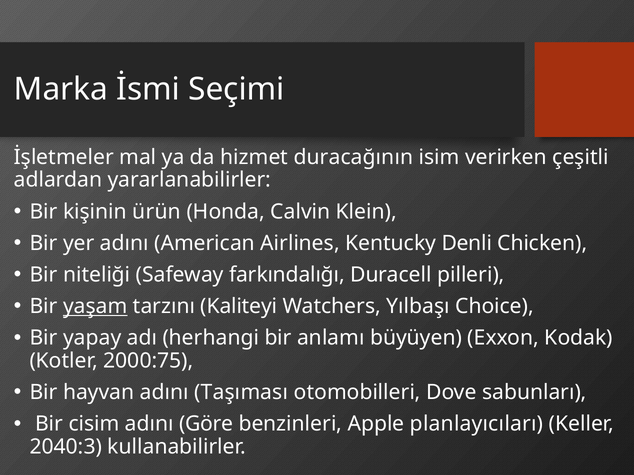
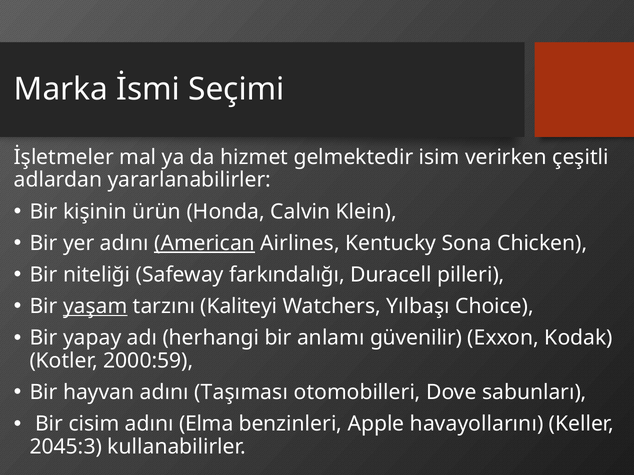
duracağının: duracağının -> gelmektedir (353, 157)
American underline: none -> present (205, 243)
Denli: Denli -> Sona (467, 243)
büyüyen: büyüyen -> güvenilir (416, 338)
2000:75: 2000:75 -> 2000:59 (148, 361)
Göre: Göre -> Elma (206, 424)
planlayıcıları: planlayıcıları -> havayollarını (477, 424)
2040:3: 2040:3 -> 2045:3 (66, 447)
